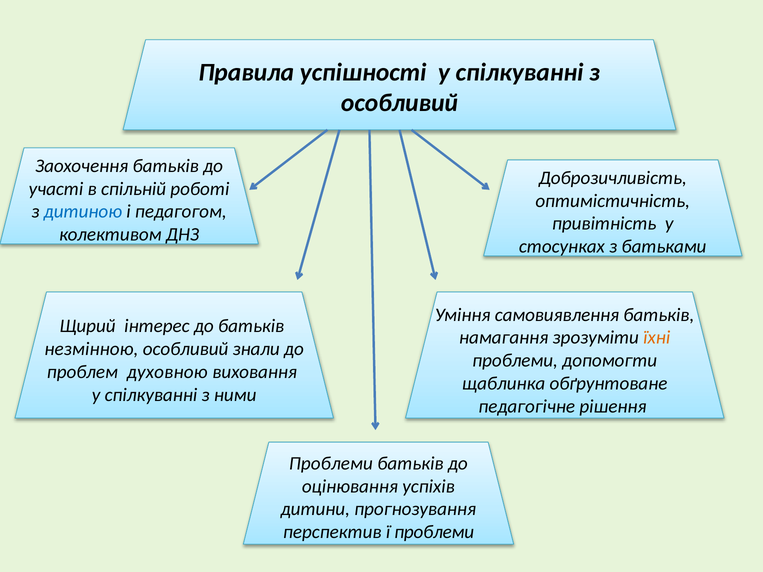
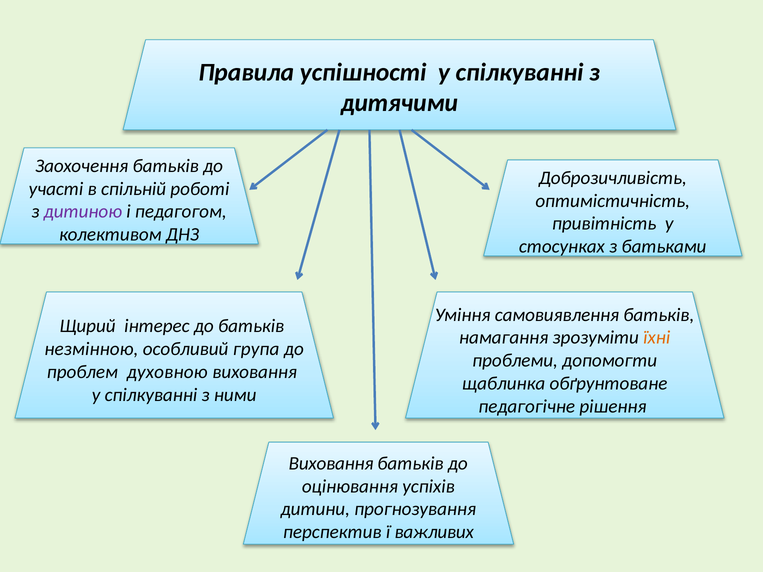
особливий: особливий -> дитячими (400, 103)
дитиною colour: blue -> purple (83, 212)
знали: знали -> група (256, 349)
Проблеми: Проблеми -> Виховання (331, 464)
ї проблеми: проблеми -> важливих (434, 532)
